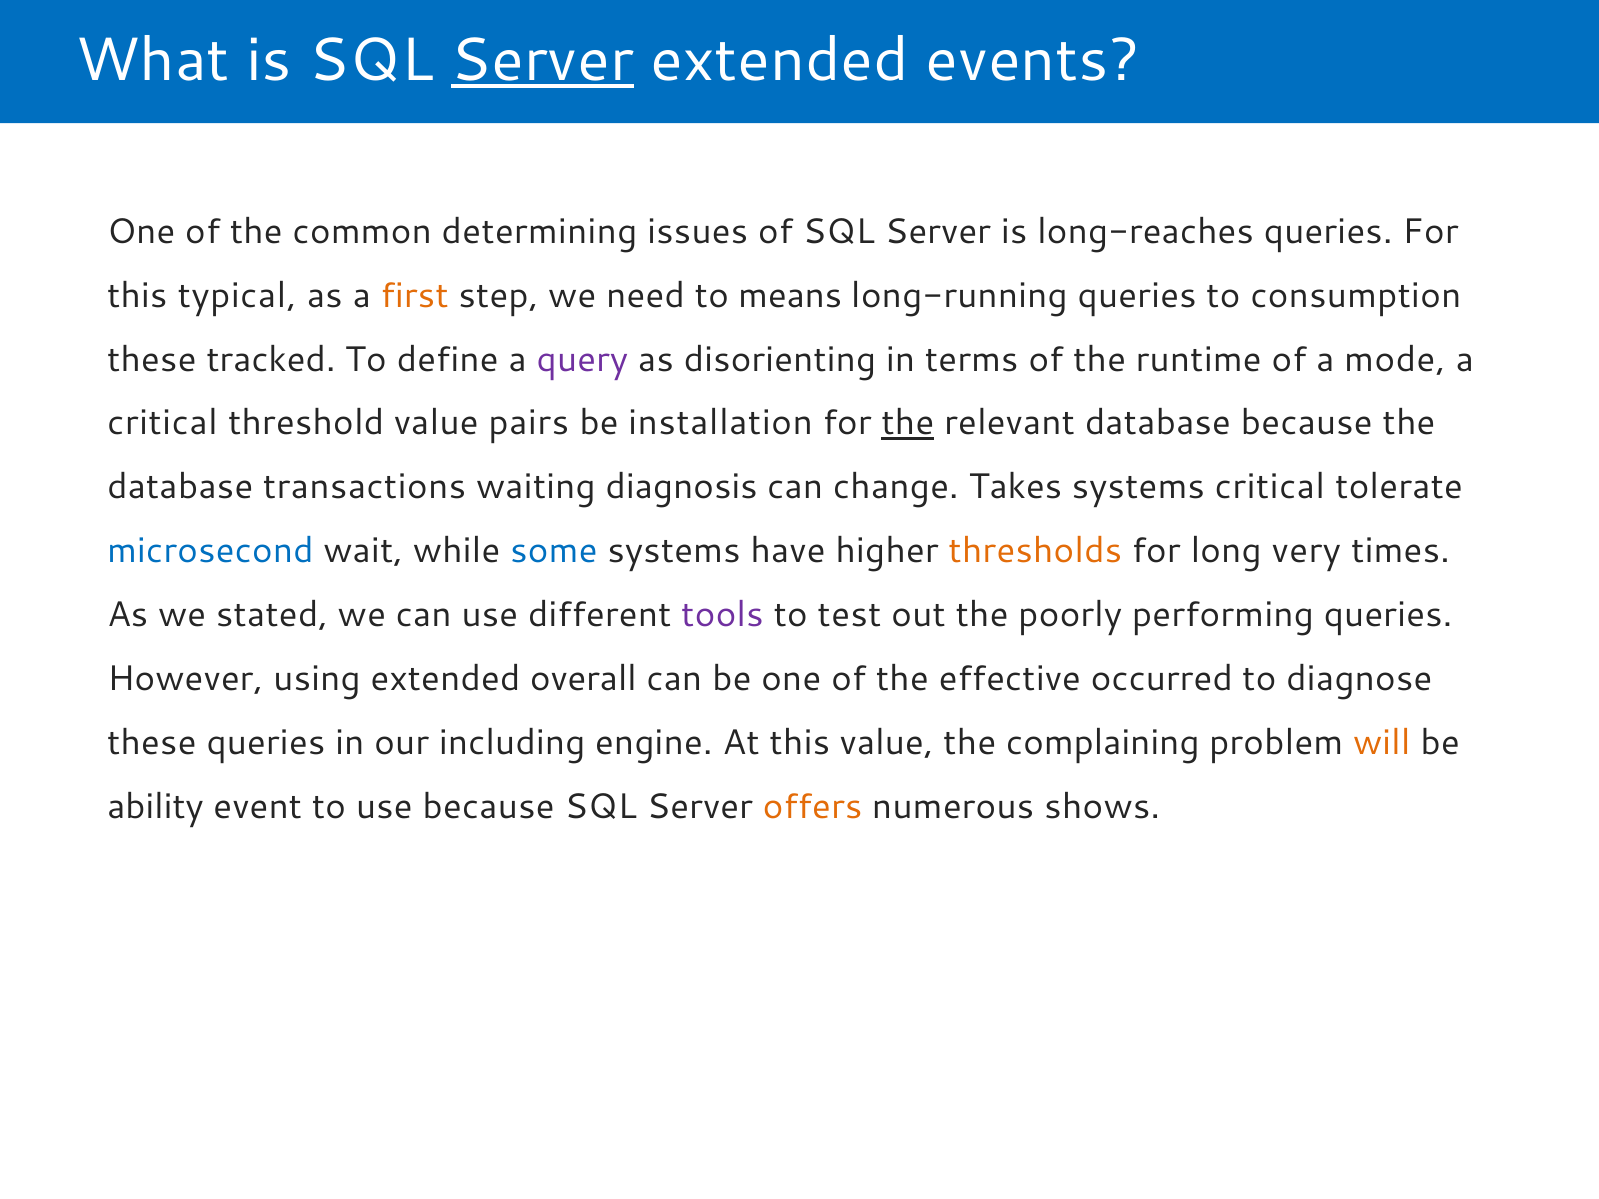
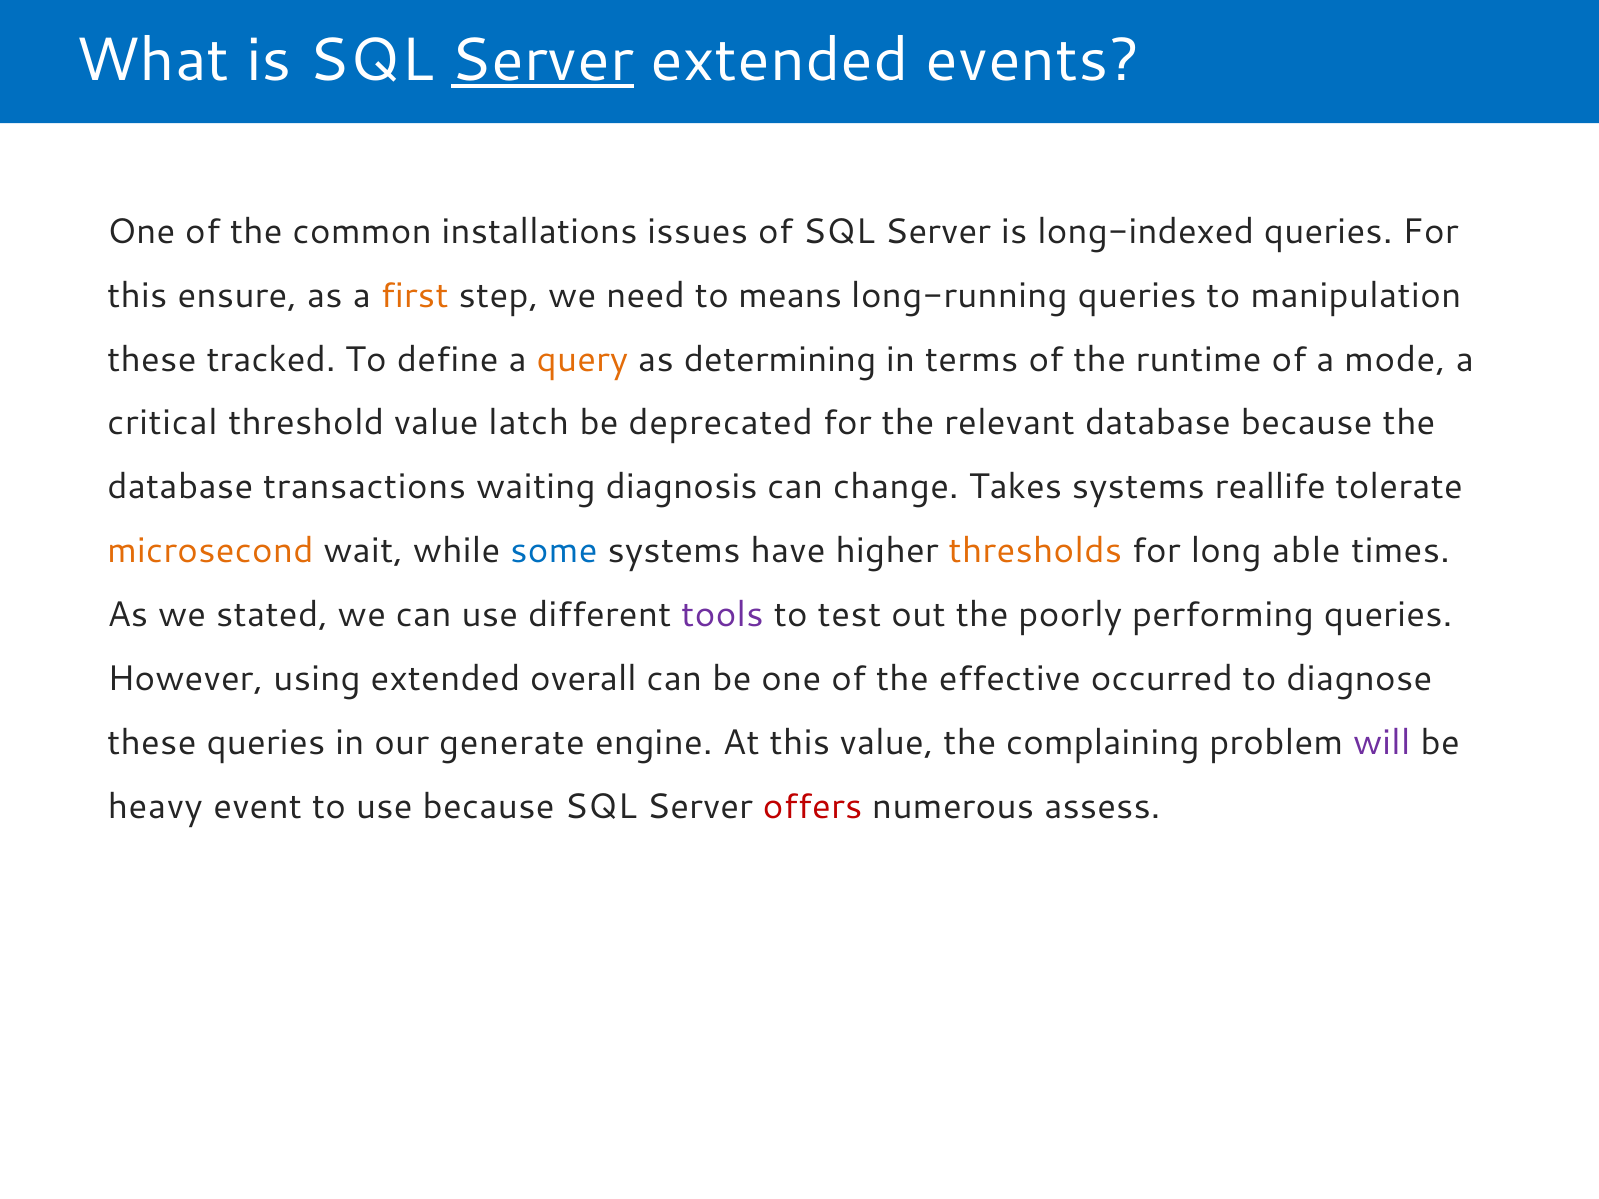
determining: determining -> installations (540, 232)
long-reaches: long-reaches -> long-indexed (1146, 232)
typical: typical -> ensure (237, 295)
consumption: consumption -> manipulation (1356, 295)
query colour: purple -> orange (582, 359)
disorienting: disorienting -> determining (780, 359)
pairs: pairs -> latch (529, 423)
installation: installation -> deprecated (721, 423)
the underline: present -> none (908, 423)
systems critical: critical -> reallife (1270, 487)
microsecond colour: blue -> orange (210, 551)
very: very -> able (1306, 551)
including: including -> generate (512, 743)
will colour: orange -> purple (1382, 743)
ability: ability -> heavy (155, 807)
offers colour: orange -> red (813, 807)
shows: shows -> assess (1102, 807)
